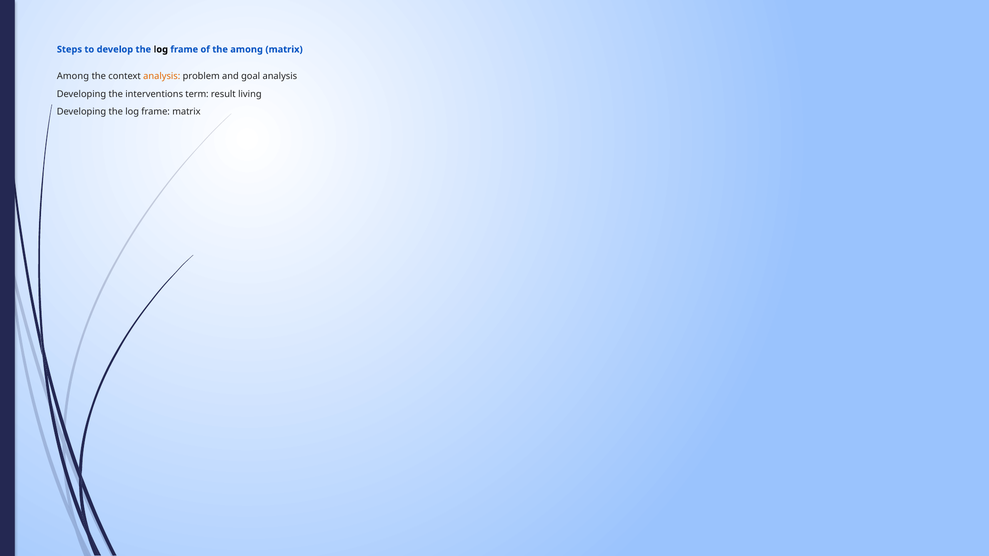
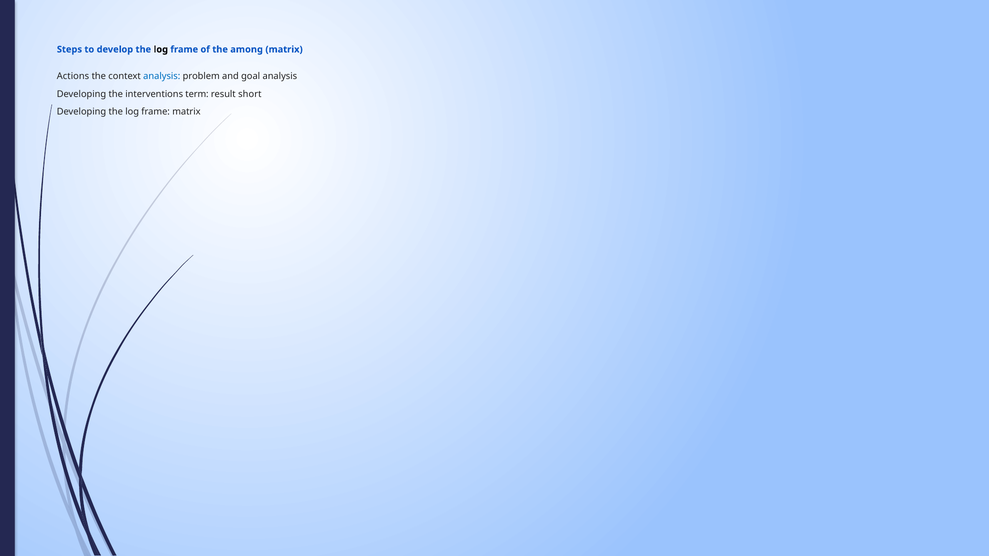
Among: Among -> Actions (73, 76)
analysis colour: orange -> blue (162, 76)
living: living -> short (250, 94)
